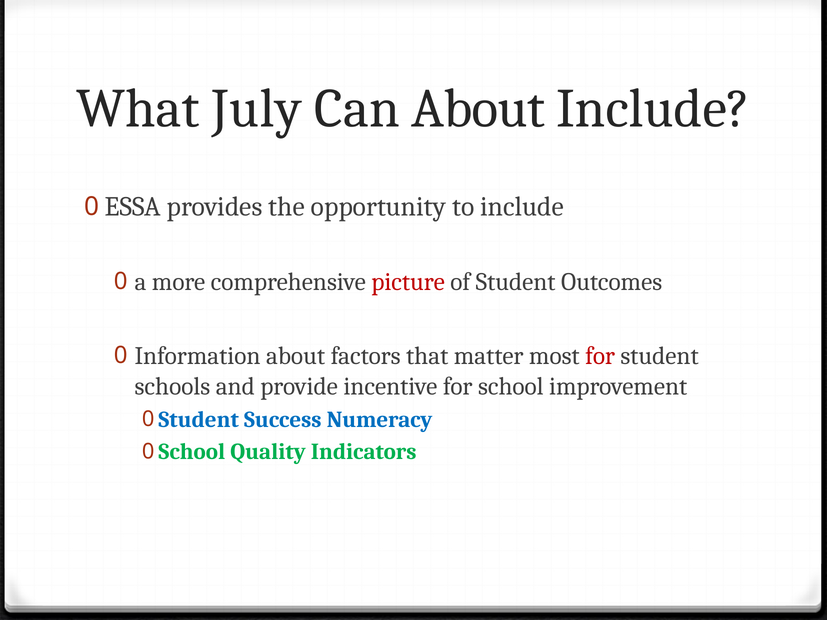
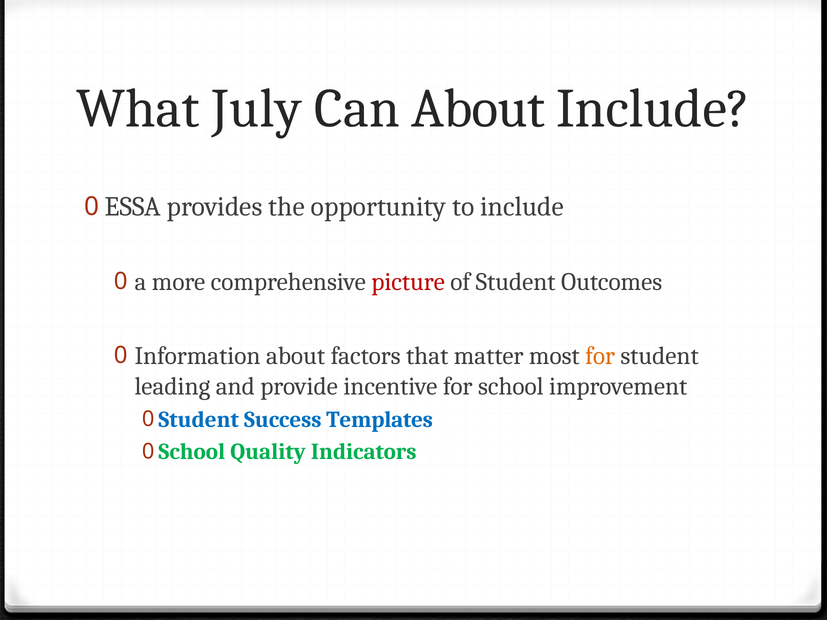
for colour: red -> orange (600, 356)
schools: schools -> leading (172, 386)
Numeracy: Numeracy -> Templates (380, 420)
